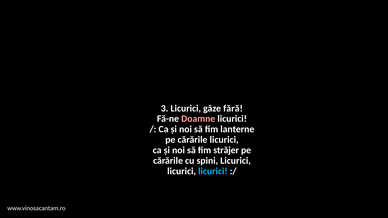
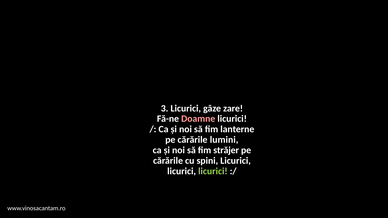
fără: fără -> zare (233, 108)
cărările licurici: licurici -> lumini (224, 140)
licurici colour: light blue -> light green (213, 171)
